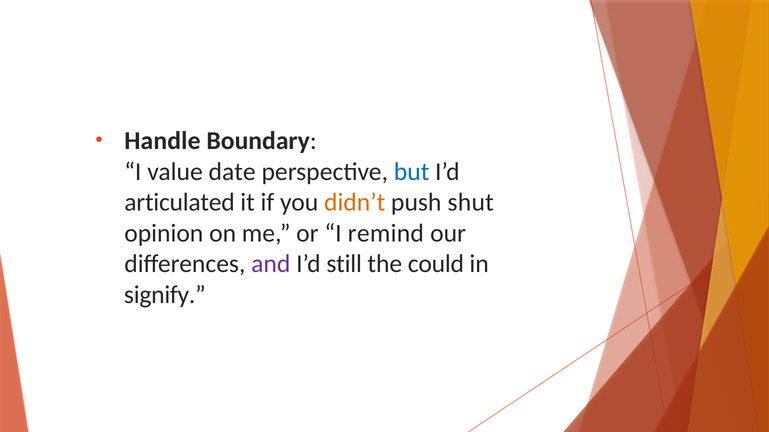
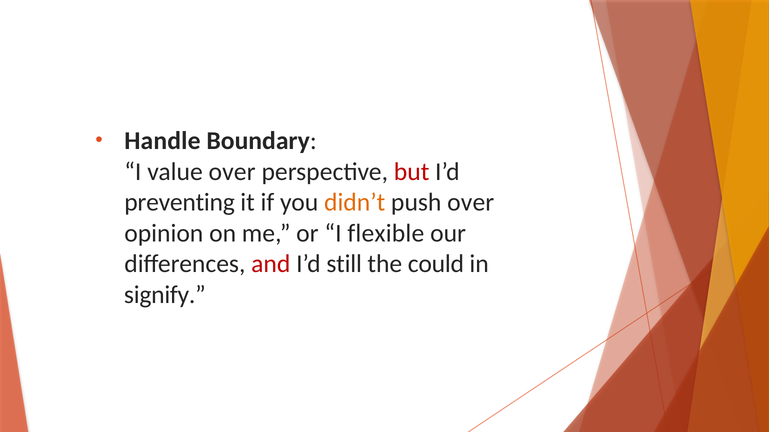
value date: date -> over (232, 172)
but colour: blue -> red (412, 172)
articulated: articulated -> preventing (180, 203)
push shut: shut -> over (471, 203)
remind: remind -> flexible (386, 233)
and colour: purple -> red (271, 264)
